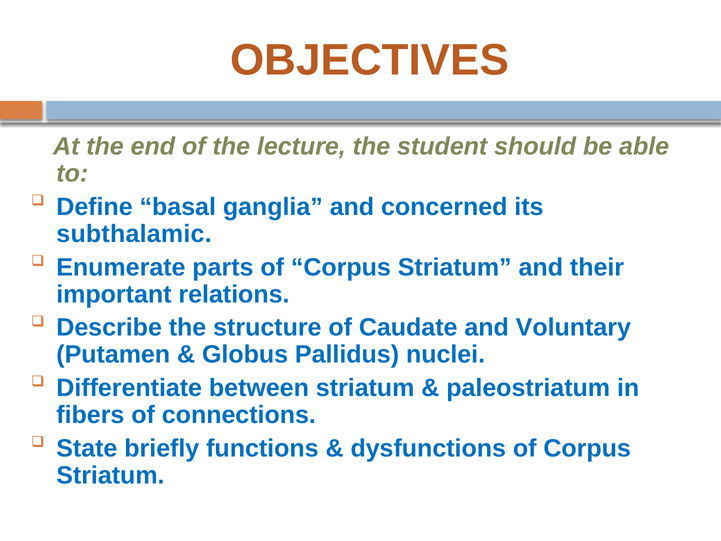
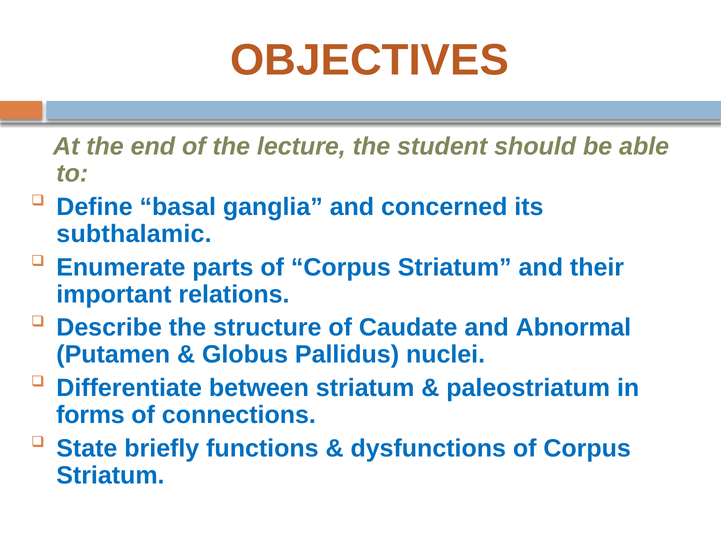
Voluntary: Voluntary -> Abnormal (573, 328)
fibers: fibers -> forms (90, 415)
